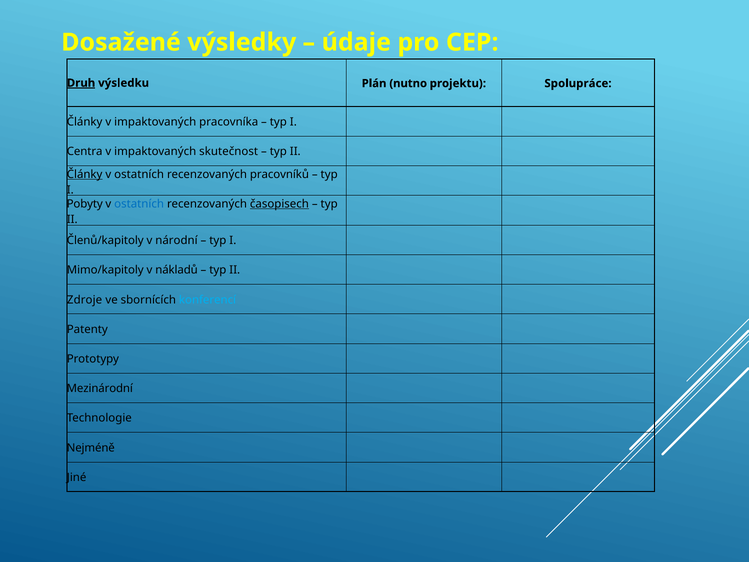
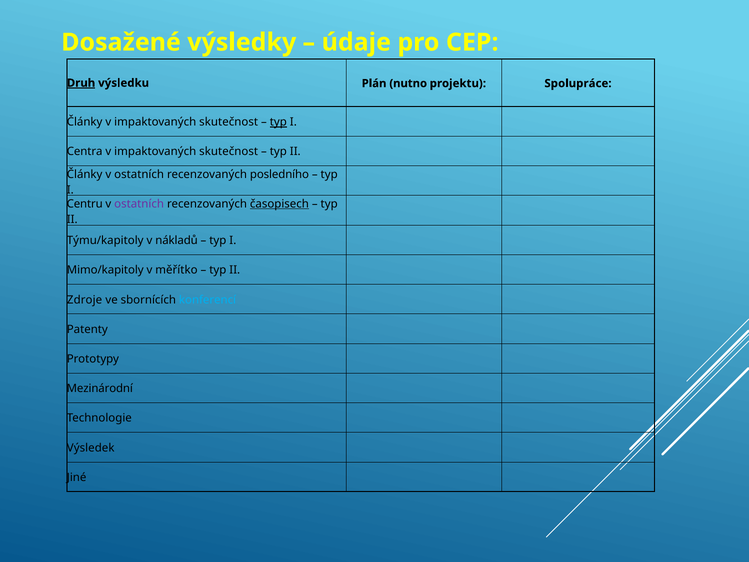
Články v impaktovaných pracovníka: pracovníka -> skutečnost (229, 122)
typ underline: none -> present (278, 122)
Články underline: present -> none (85, 174)
pracovníků: pracovníků -> posledního (279, 174)
Pobyty: Pobyty -> Centru (85, 204)
ostatních colour: blue -> purple (139, 204)
Členů/kapitoly: Členů/kapitoly -> Týmu/kapitoly (105, 240)
národní: národní -> nákladů (177, 240)
nákladů: nákladů -> měřítko (176, 270)
Nejméně: Nejméně -> Výsledek (91, 448)
